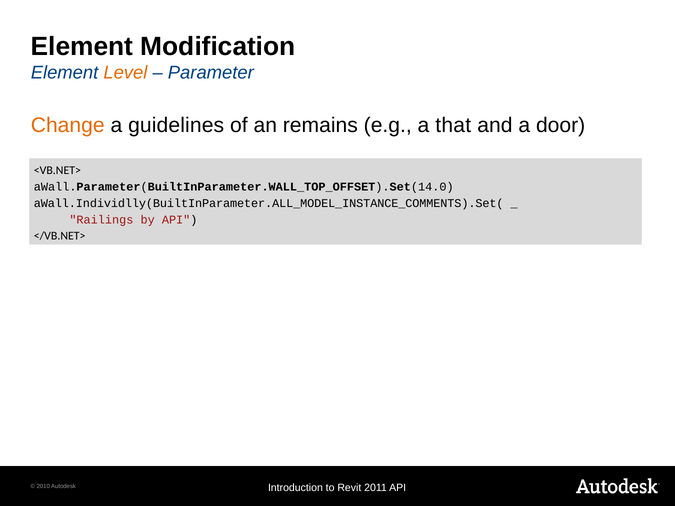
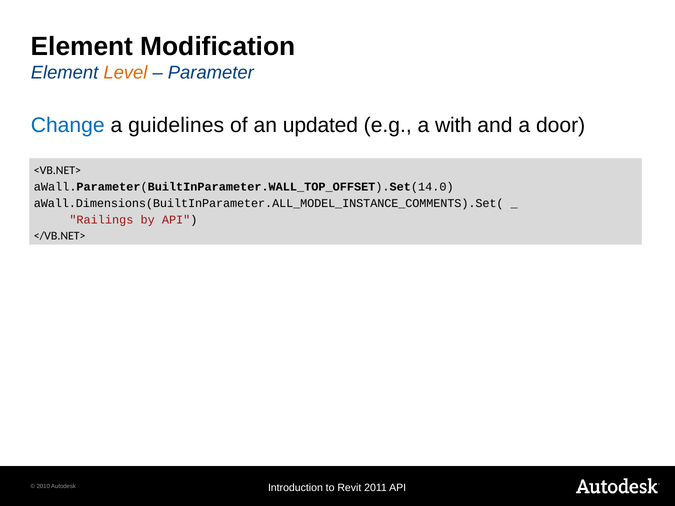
Change colour: orange -> blue (68, 125)
remains: remains -> updated (320, 125)
that: that -> with (453, 125)
aWall.Individlly(BuiltInParameter.ALL_MODEL_INSTANCE_COMMENTS).Set(: aWall.Individlly(BuiltInParameter.ALL_MODEL_INSTANCE_COMMENTS).Set( -> aWall.Dimensions(BuiltInParameter.ALL_MODEL_INSTANCE_COMMENTS).Set( (269, 203)
